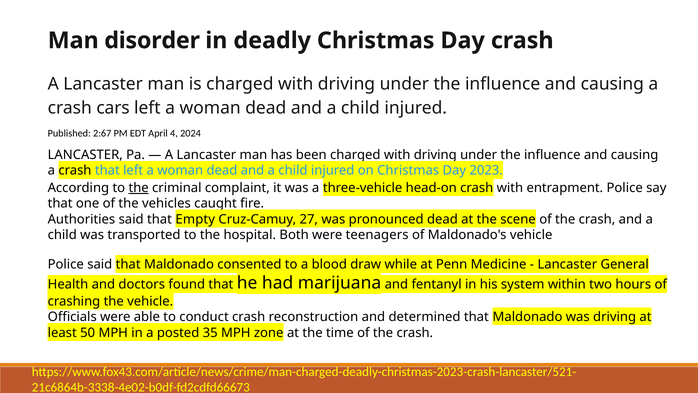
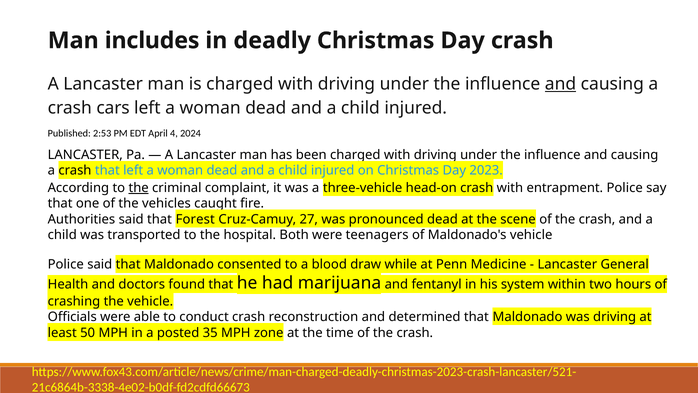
disorder: disorder -> includes (152, 41)
and underline: none -> present (561, 84)
2:67: 2:67 -> 2:53 (102, 133)
Empty: Empty -> Forest (195, 219)
